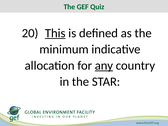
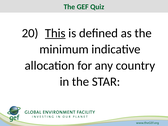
any underline: present -> none (104, 65)
